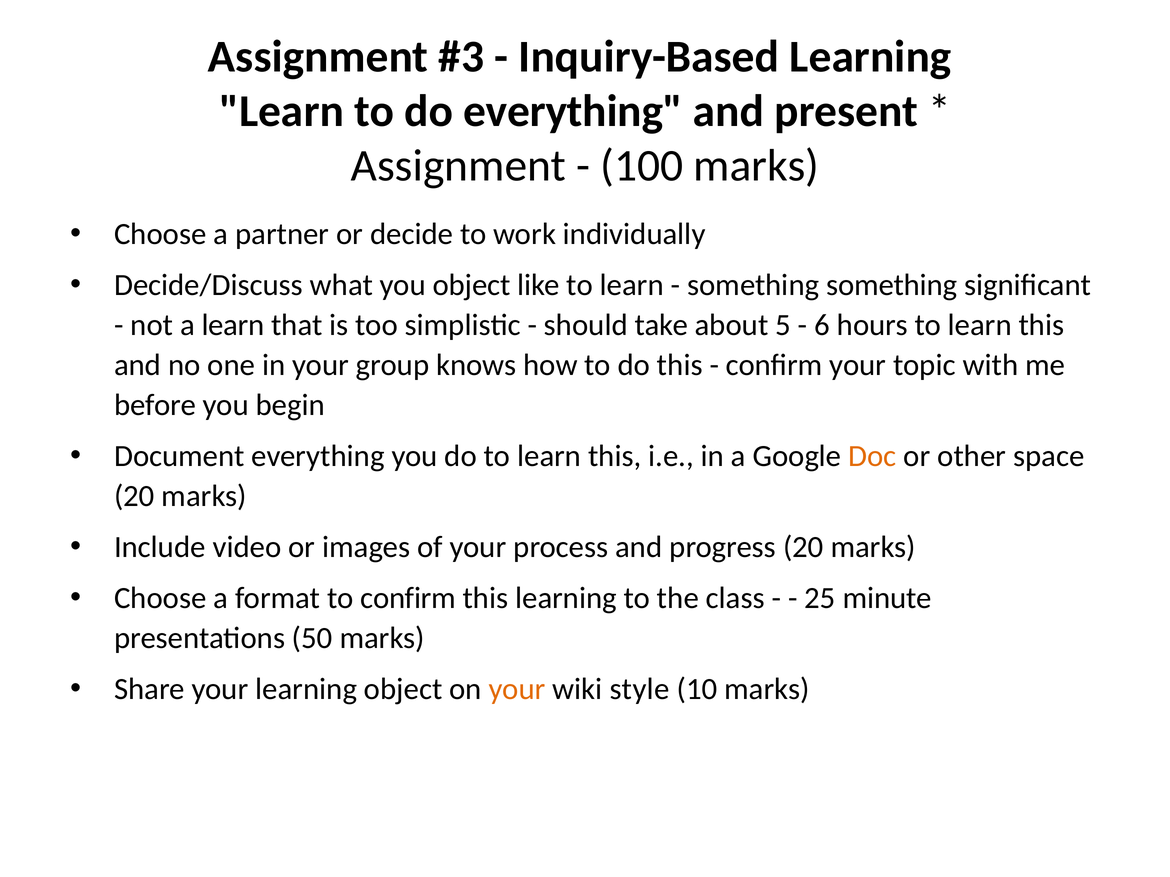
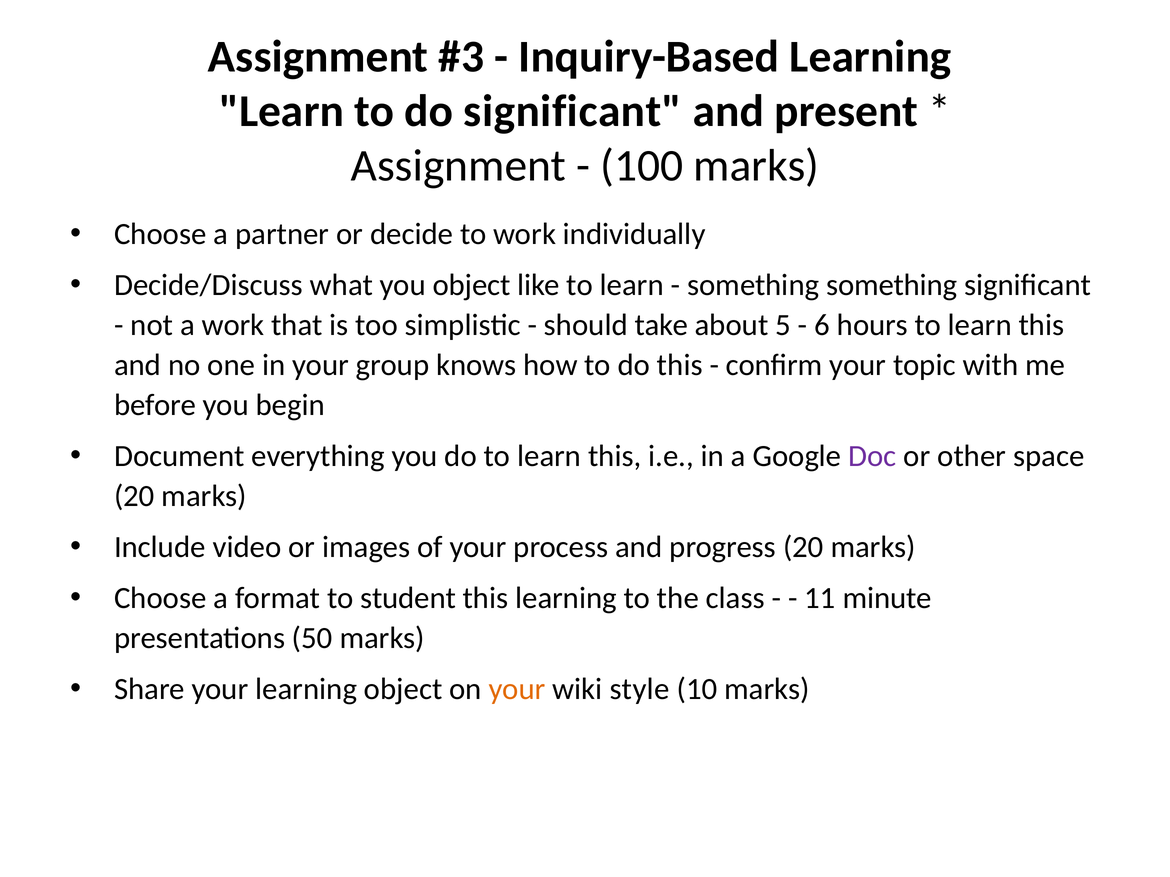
do everything: everything -> significant (573, 111)
a learn: learn -> work (233, 325)
Doc colour: orange -> purple (872, 456)
to confirm: confirm -> student (408, 598)
25: 25 -> 11 (820, 598)
